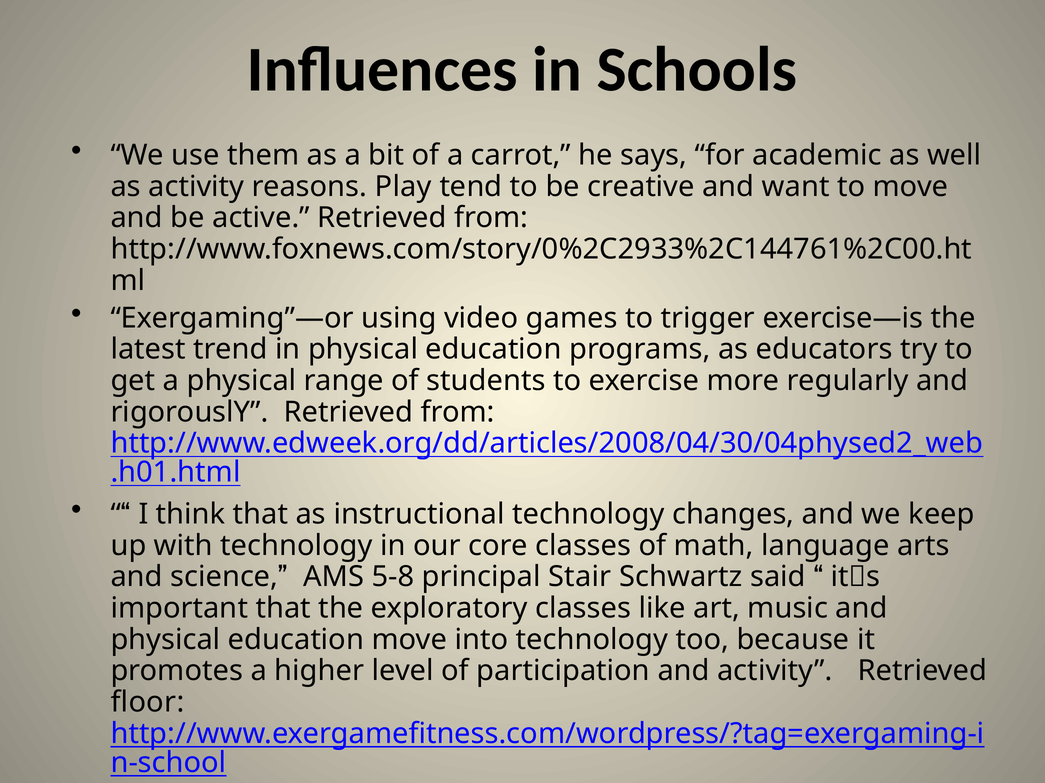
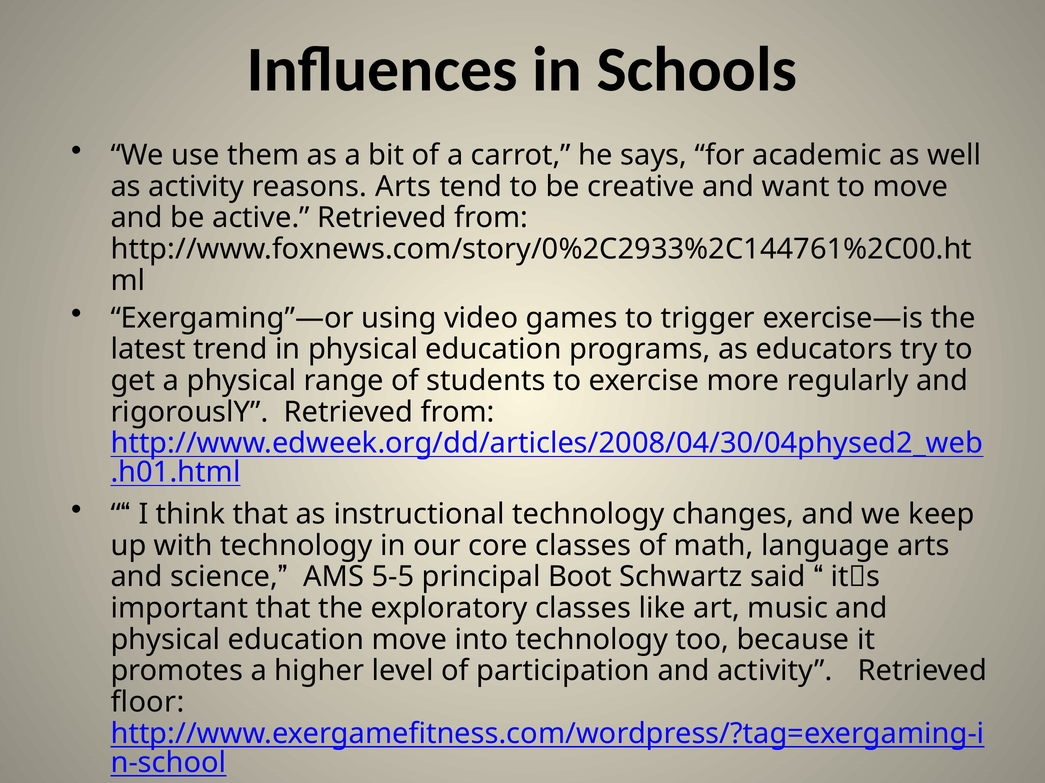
reasons Play: Play -> Arts (403, 187)
5-8: 5-8 -> 5-5 (393, 577)
Stair: Stair -> Boot (580, 577)
